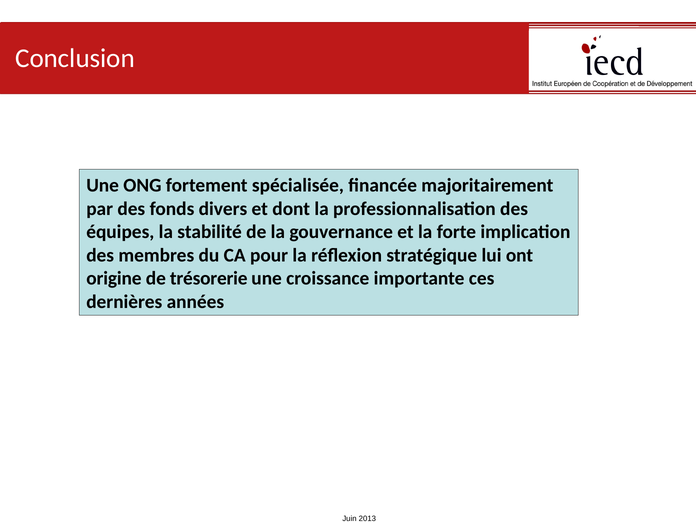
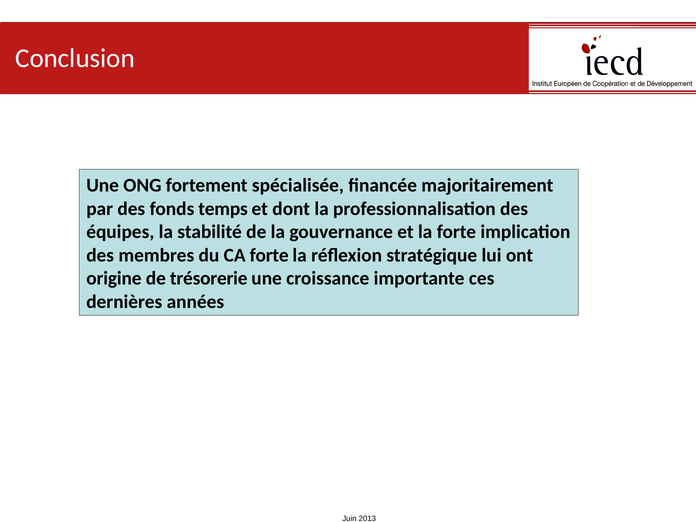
divers: divers -> temps (223, 209)
CA pour: pour -> forte (269, 255)
